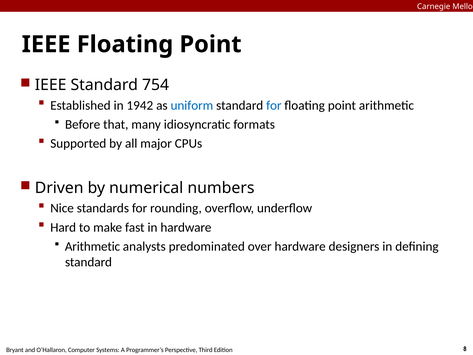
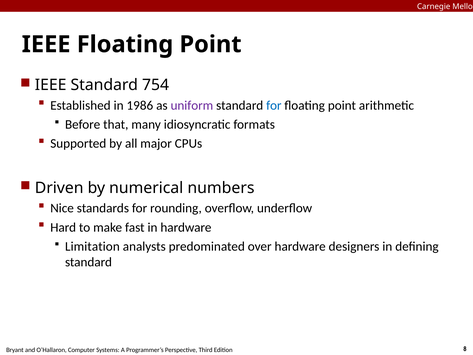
1942: 1942 -> 1986 (140, 105)
uniform colour: blue -> purple (192, 105)
Arithmetic: Arithmetic -> Limitation (92, 246)
